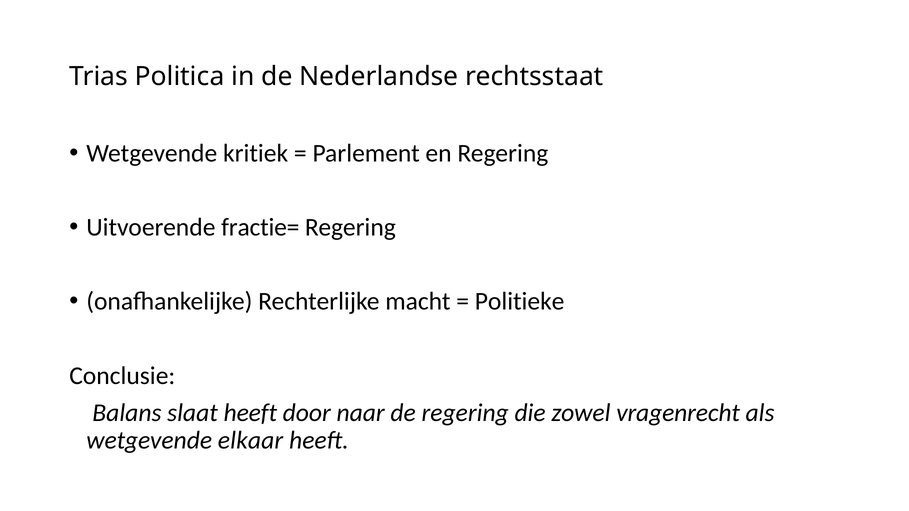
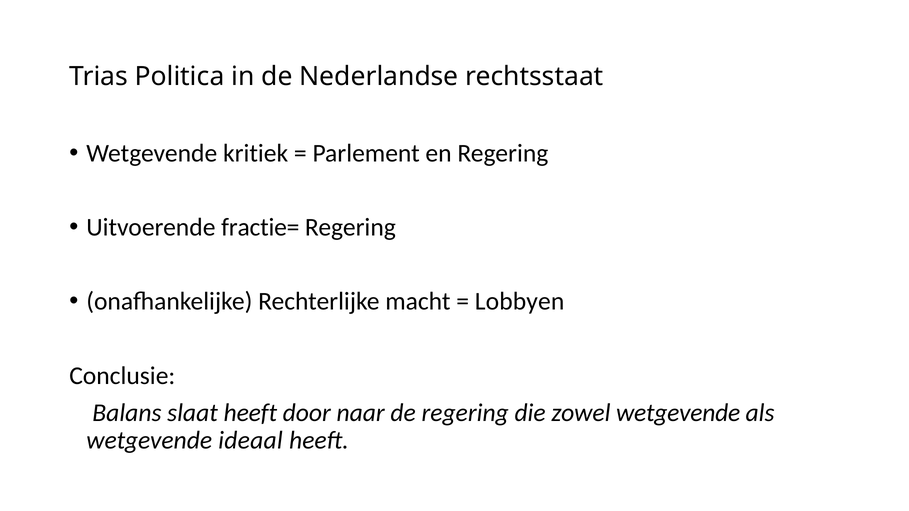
Politieke: Politieke -> Lobbyen (520, 302)
zowel vragenrecht: vragenrecht -> wetgevende (678, 413)
elkaar: elkaar -> ideaal (250, 441)
